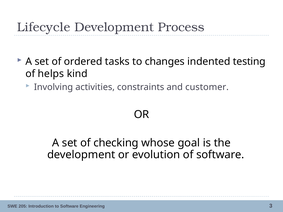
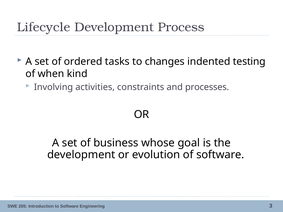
helps: helps -> when (51, 74)
customer: customer -> processes (207, 87)
checking: checking -> business (116, 143)
